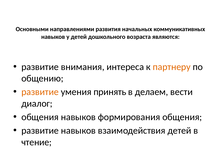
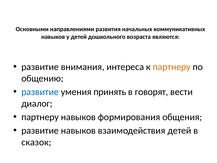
развитие colour: orange -> blue (40, 92)
делаем: делаем -> говорят (152, 92)
общения: общения -> партнеру (40, 117)
чтение: чтение -> сказок (36, 142)
